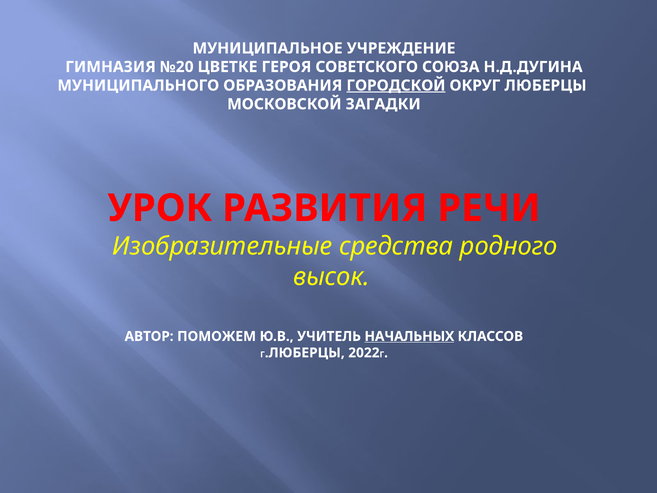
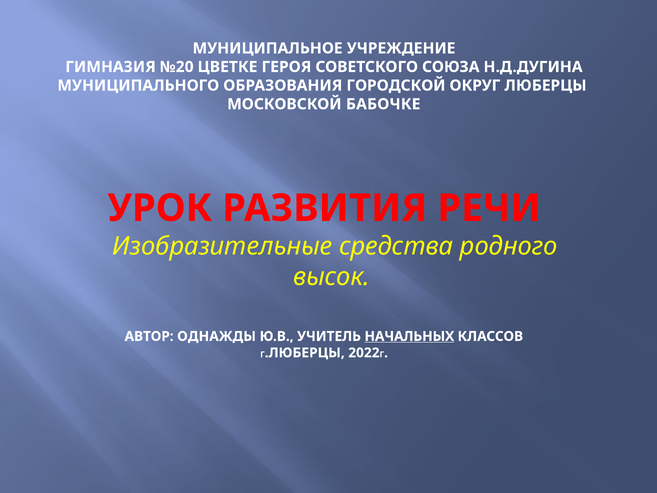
ГОРОДСКОЙ underline: present -> none (396, 85)
ЗАГАДКИ: ЗАГАДКИ -> БАБОЧКЕ (383, 104)
ПОМОЖЕМ: ПОМОЖЕМ -> ОДНАЖДЫ (217, 336)
